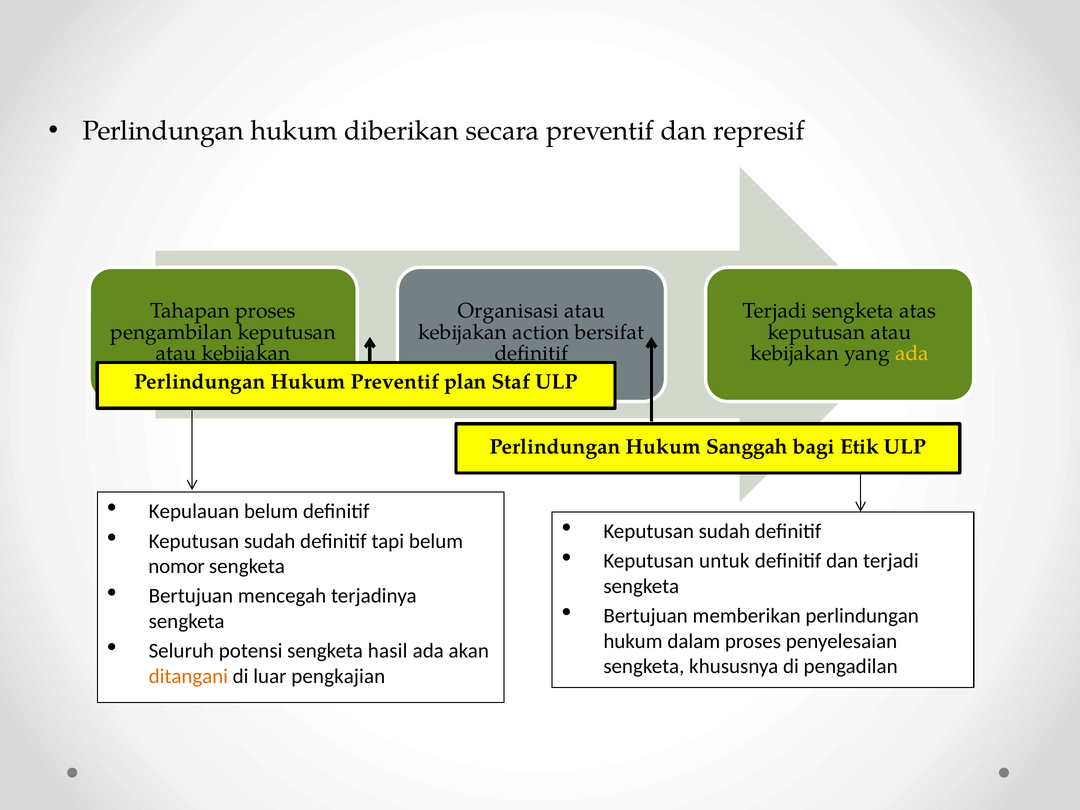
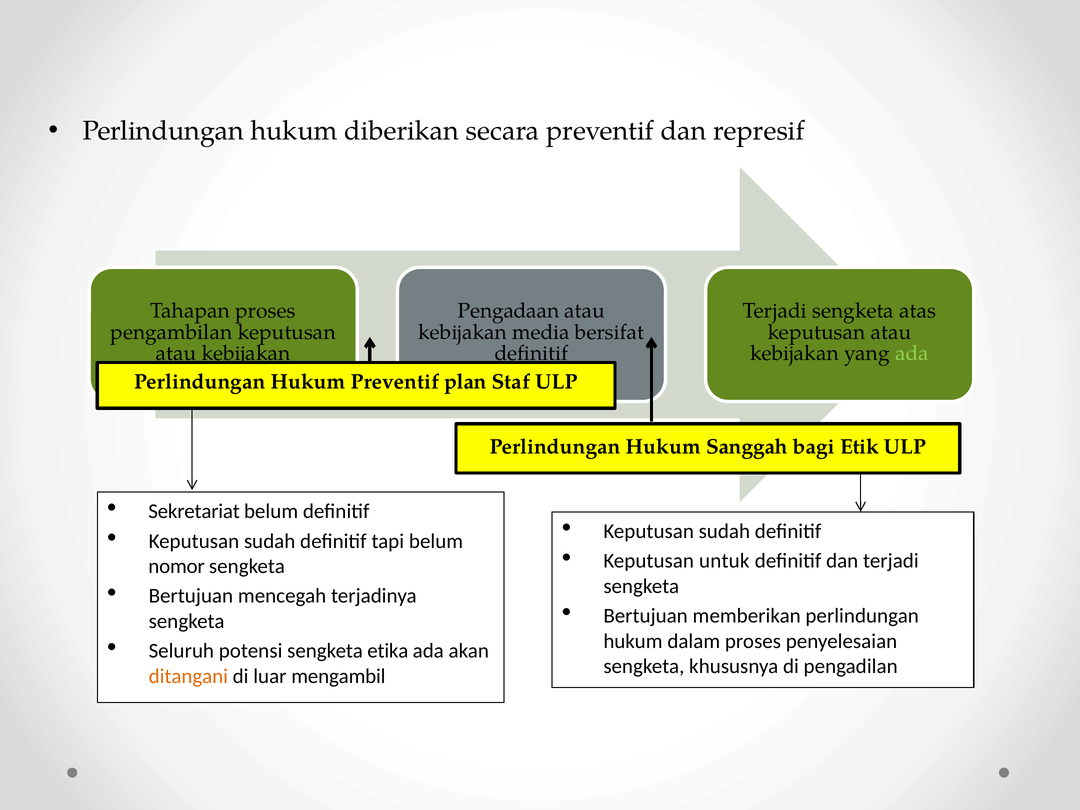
Organisasi: Organisasi -> Pengadaan (508, 311)
action: action -> media (541, 332)
ada colour: yellow -> light green (912, 353)
Kepulauan: Kepulauan -> Sekretariat (194, 511)
hasil: hasil -> etika (388, 651)
pengkajian: pengkajian -> mengambil (338, 676)
